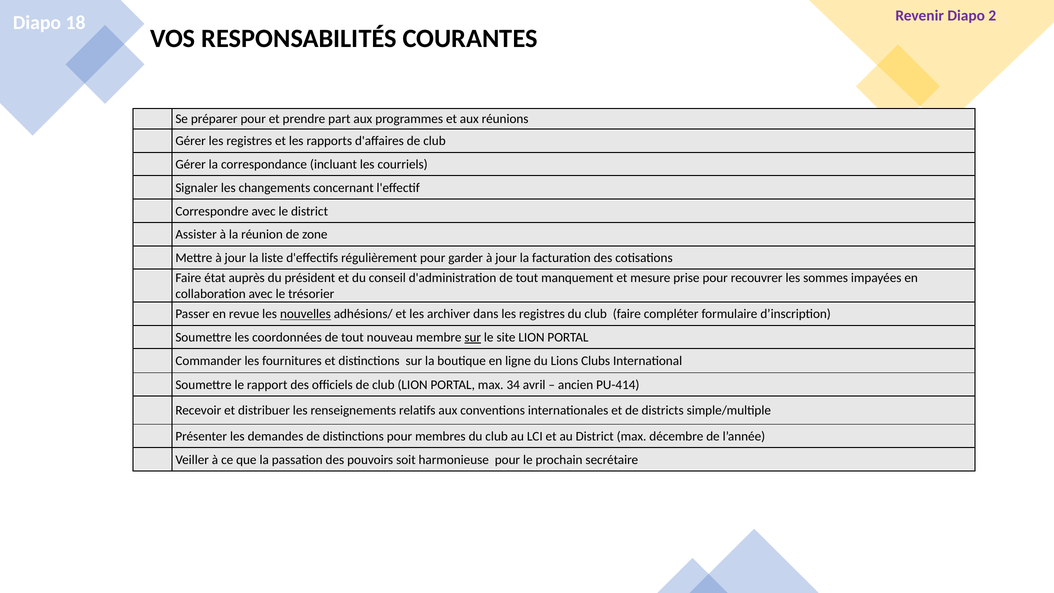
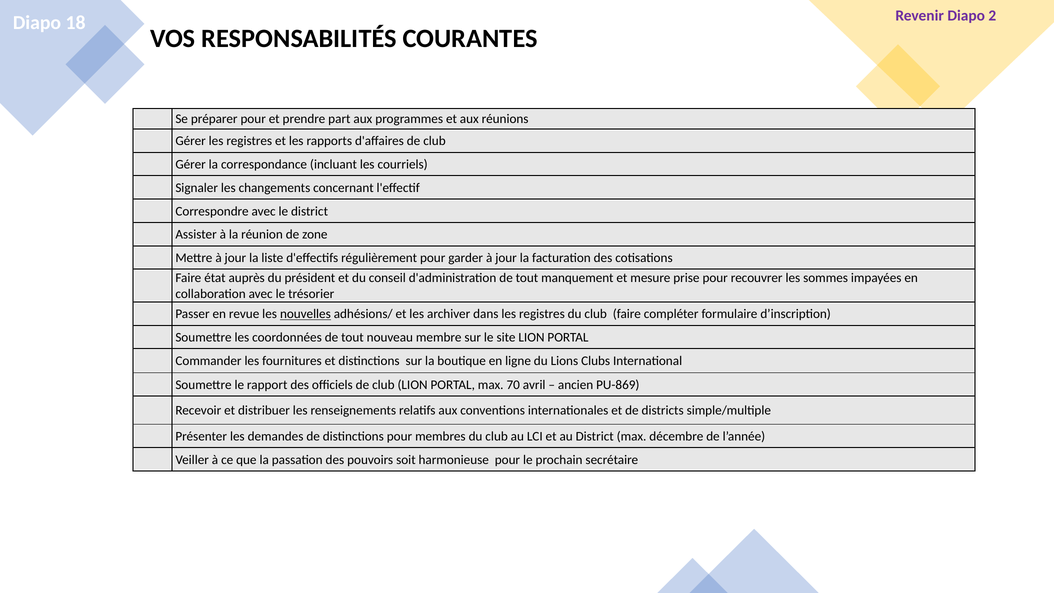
sur underline: present -> none (473, 337)
34: 34 -> 70 (513, 385)
PU-414: PU-414 -> PU-869 (618, 385)
